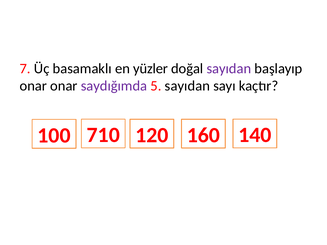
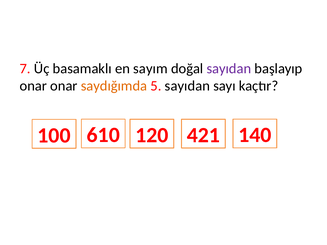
yüzler: yüzler -> sayım (150, 69)
saydığımda colour: purple -> orange (114, 86)
710: 710 -> 610 (103, 135)
160: 160 -> 421 (203, 135)
